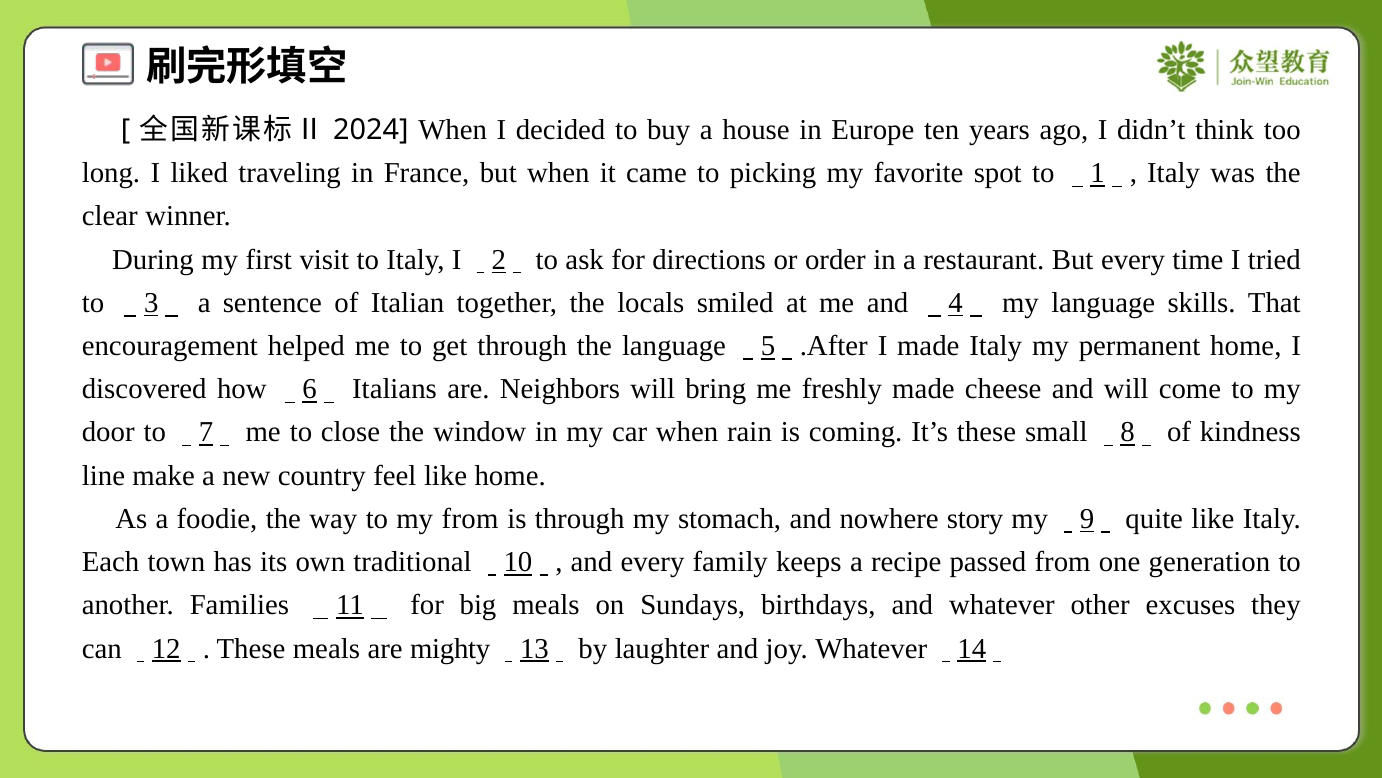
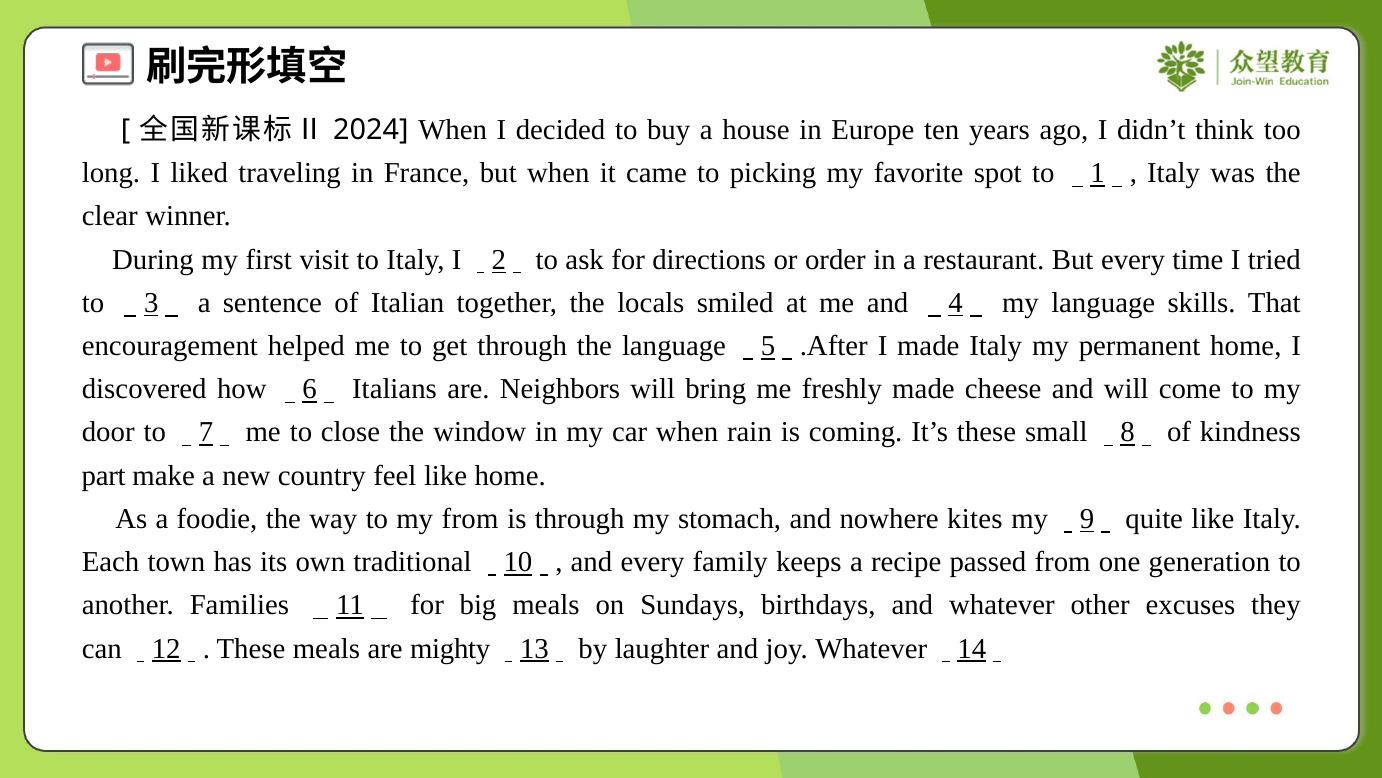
line: line -> part (104, 475)
story: story -> kites (975, 518)
